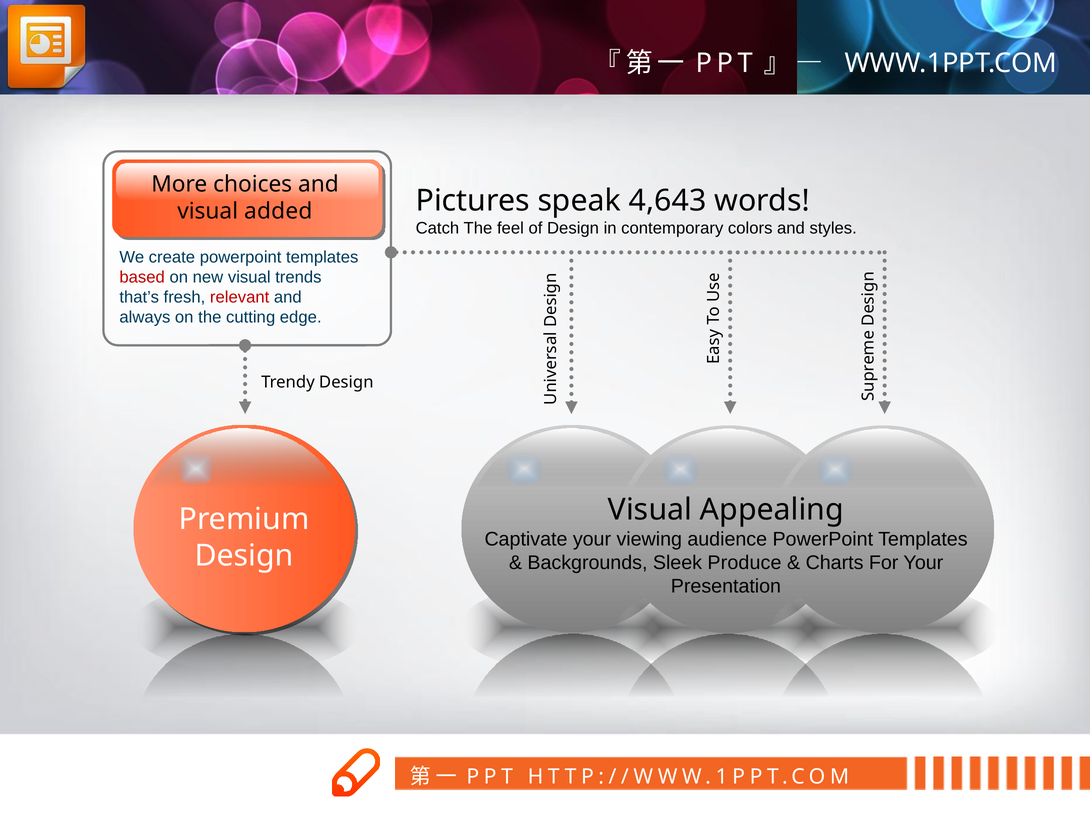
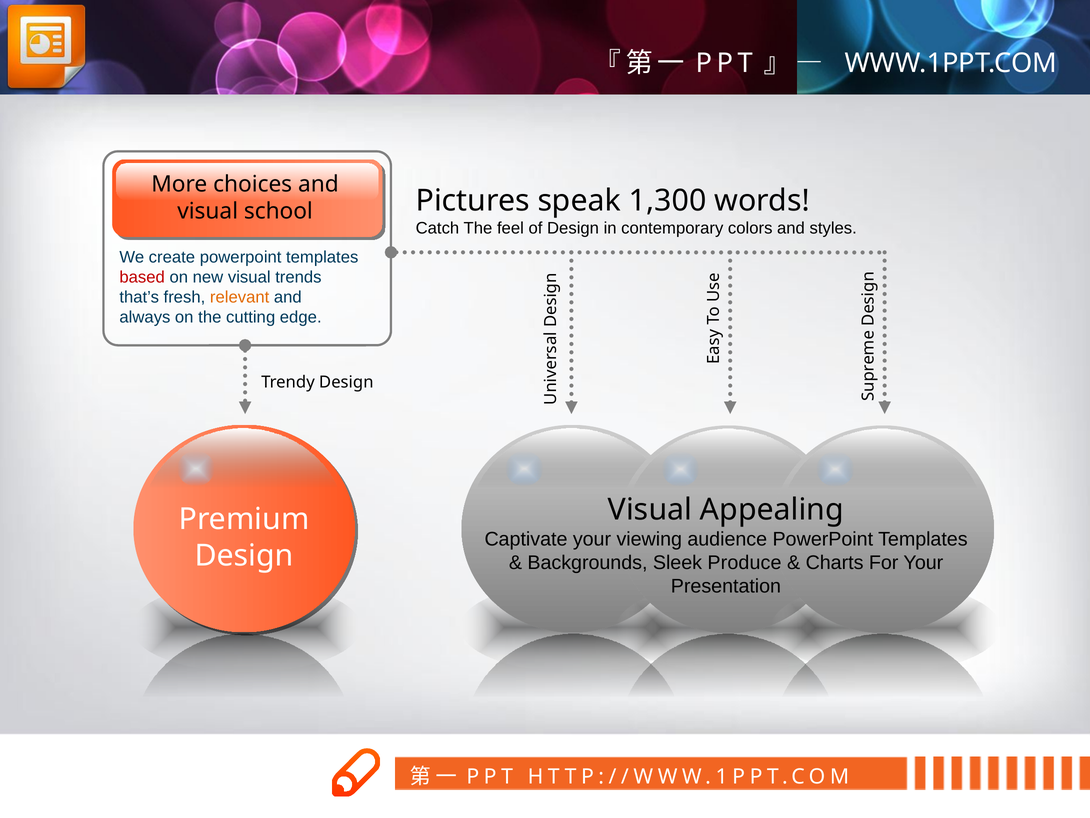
4,643: 4,643 -> 1,300 (668, 201)
added: added -> school (278, 211)
relevant colour: red -> orange (240, 297)
